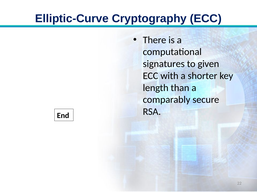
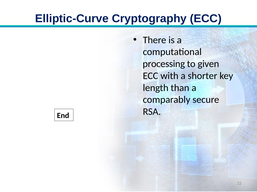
signatures: signatures -> processing (164, 64)
